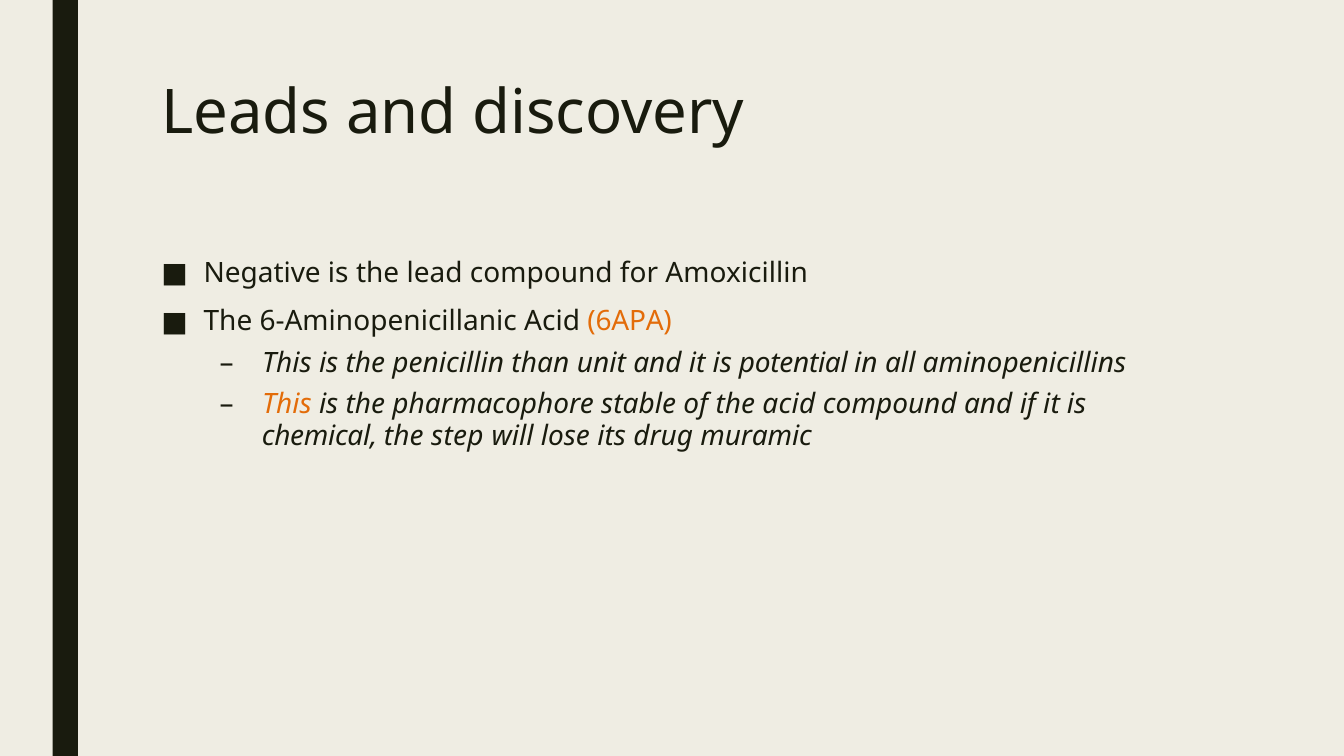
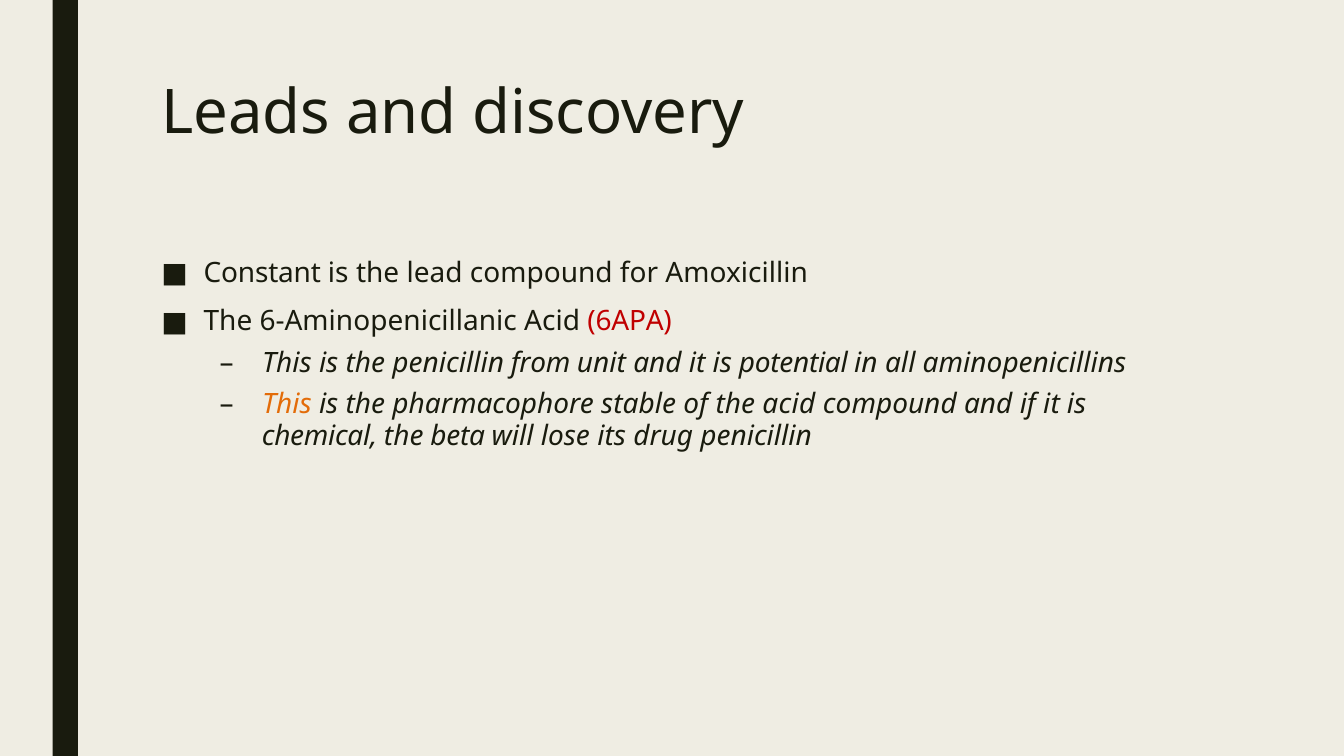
Negative: Negative -> Constant (262, 273)
6APA colour: orange -> red (630, 321)
than: than -> from (541, 363)
step: step -> beta (458, 436)
drug muramic: muramic -> penicillin (756, 436)
